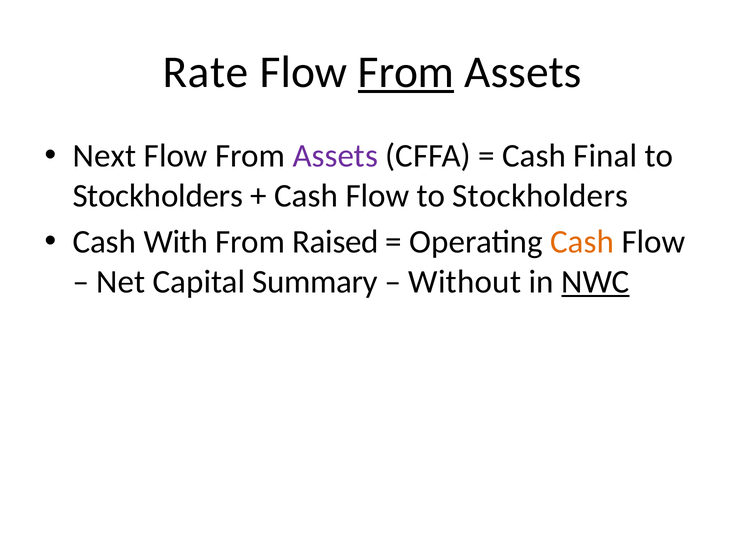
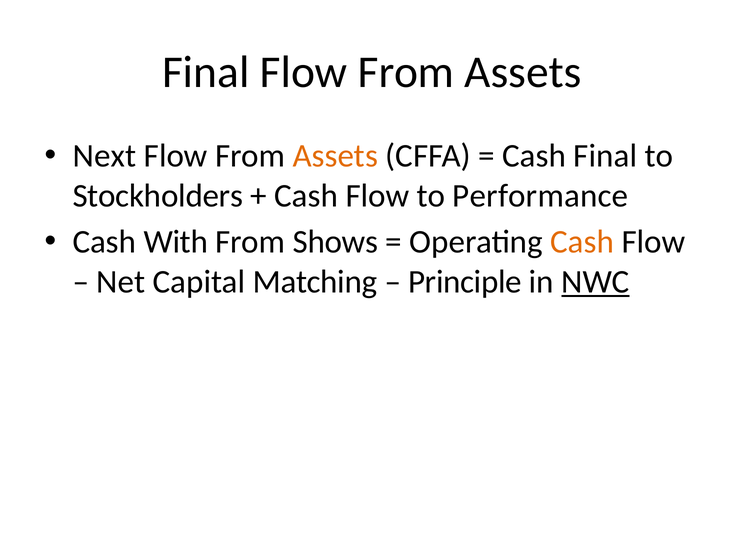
Rate: Rate -> Final (206, 72)
From underline: present -> none (406, 72)
Assets colour: purple -> orange (335, 156)
Flow to Stockholders: Stockholders -> Performance (540, 196)
Raised: Raised -> Shows (335, 242)
Summary: Summary -> Matching (315, 282)
Without: Without -> Principle (465, 282)
